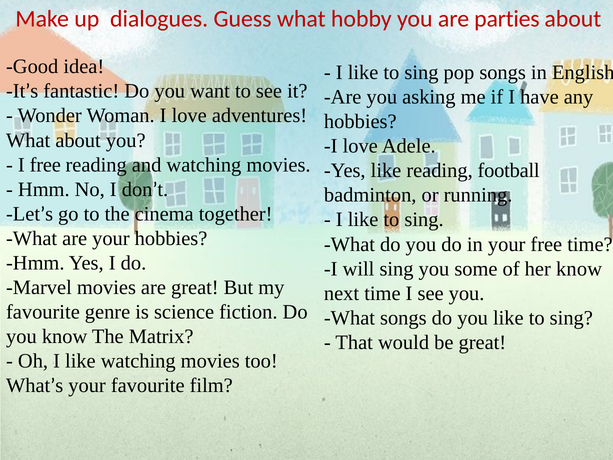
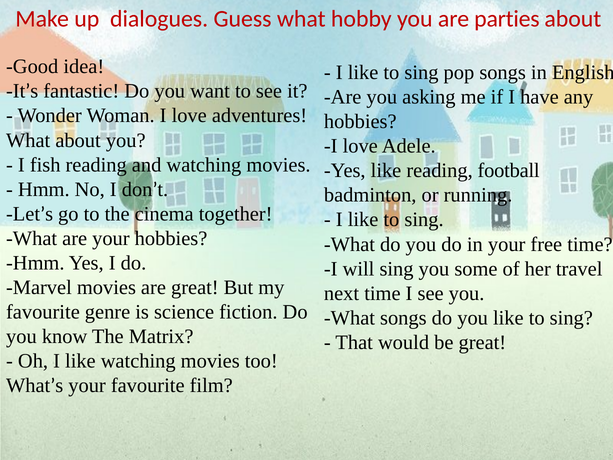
I free: free -> fish (45, 165)
her know: know -> travel (579, 269)
